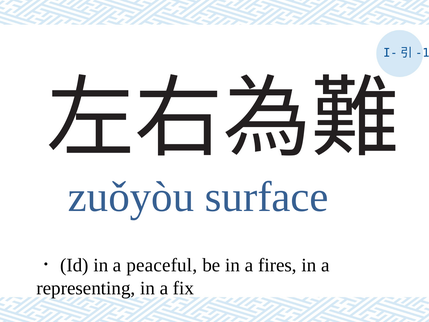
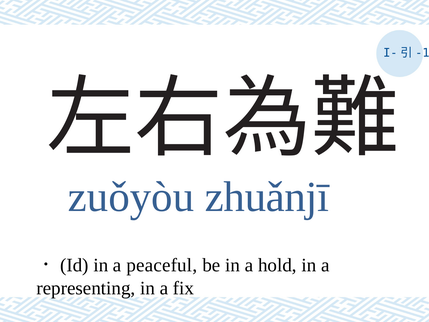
surface: surface -> zhuǎnjī (267, 197)
fires: fires -> hold (277, 265)
